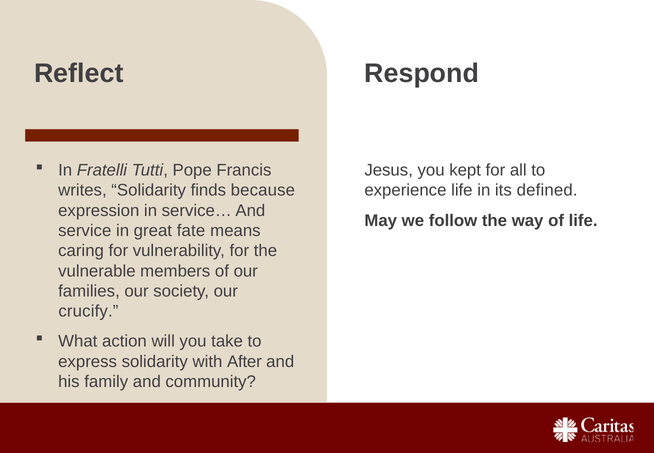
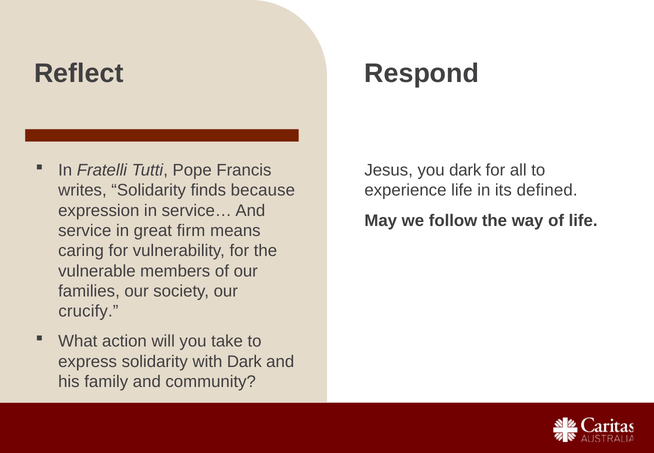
you kept: kept -> dark (465, 170)
fate: fate -> firm (191, 231)
with After: After -> Dark (244, 361)
